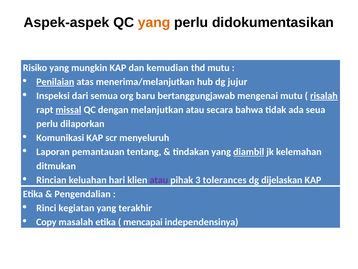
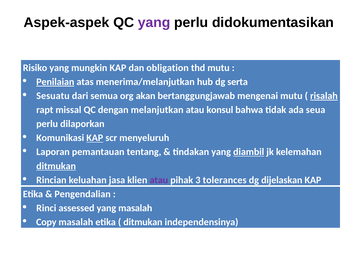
yang colour: orange -> purple (154, 22)
kemudian: kemudian -> obligation (168, 68)
jujur: jujur -> serta (238, 82)
Inspeksi: Inspeksi -> Sesuatu (53, 96)
baru: baru -> akan (146, 96)
missal underline: present -> none (68, 110)
secara: secara -> konsul (220, 110)
KAP underline: none -> present (95, 138)
ditmukan underline: none -> present (56, 166)
hari: hari -> jasa (117, 180)
kegiatan: kegiatan -> assessed (76, 208)
yang terakhir: terakhir -> masalah (135, 208)
mencapai: mencapai -> ditmukan (143, 222)
